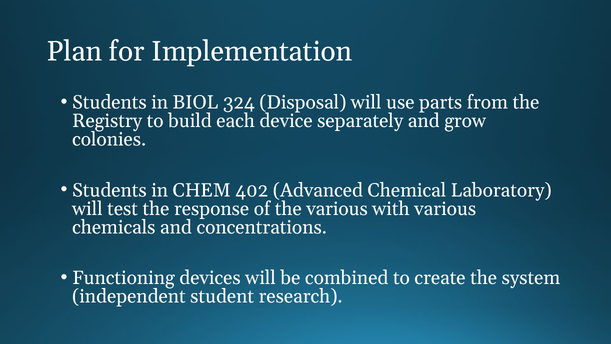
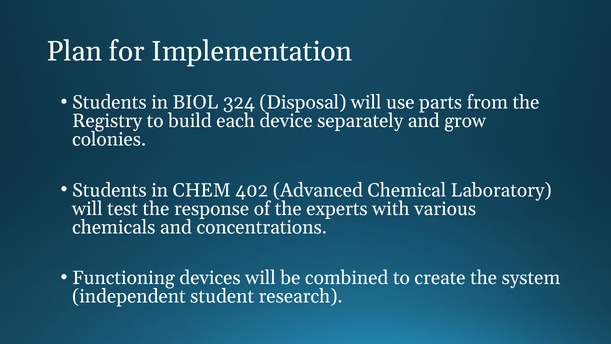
the various: various -> experts (337, 209)
